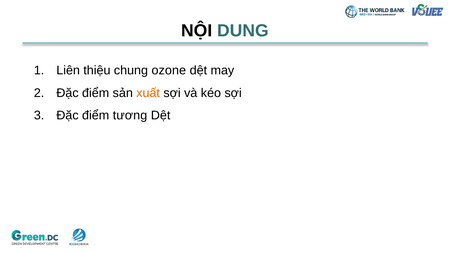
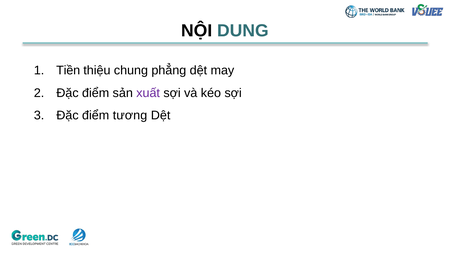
Liên: Liên -> Tiền (68, 71)
ozone: ozone -> phẳng (169, 71)
xuất colour: orange -> purple (148, 93)
